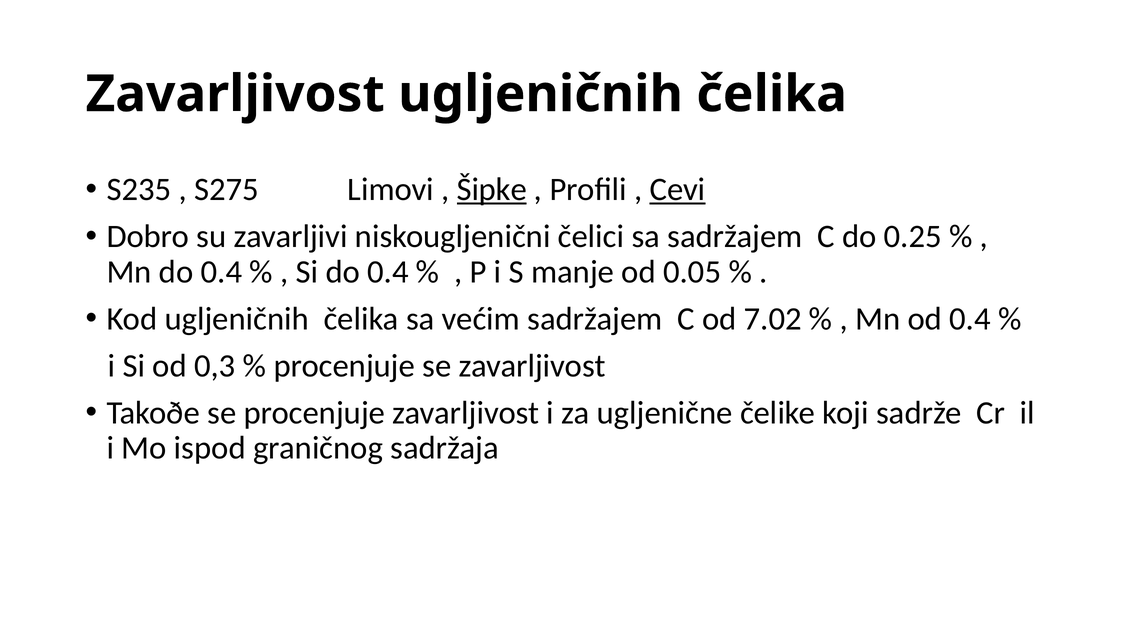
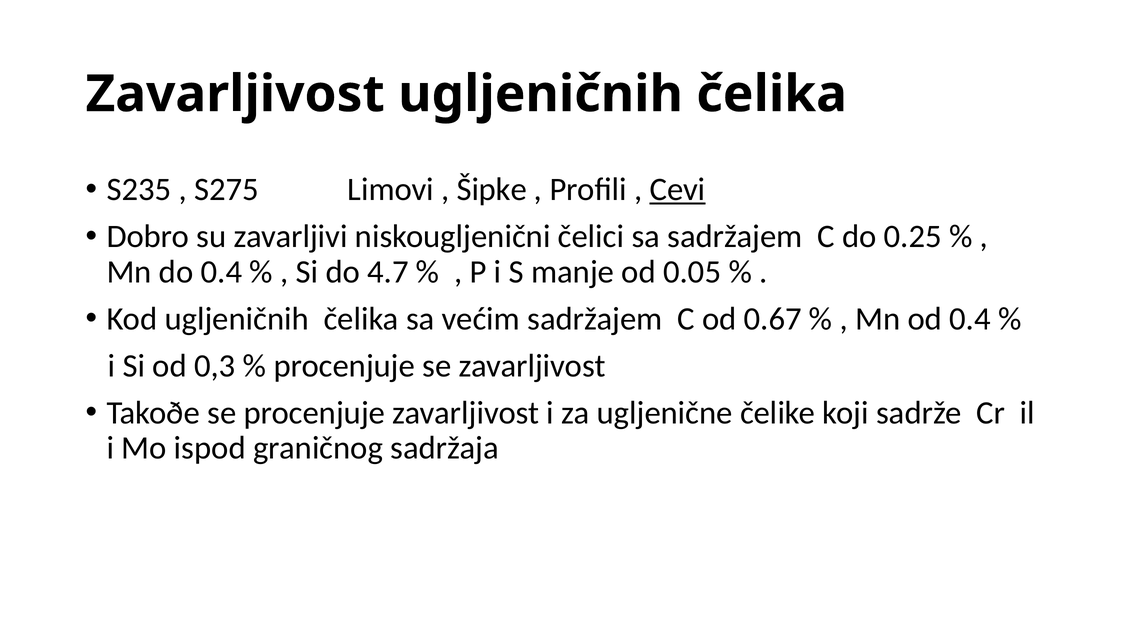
Šipke underline: present -> none (492, 190)
Si do 0.4: 0.4 -> 4.7 (388, 272)
7.02: 7.02 -> 0.67 (773, 319)
